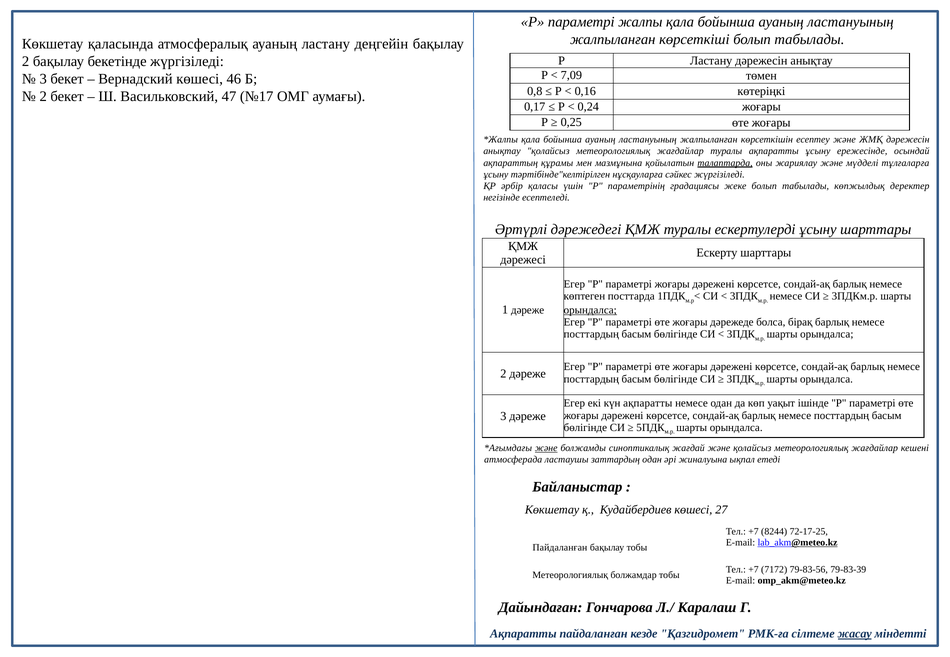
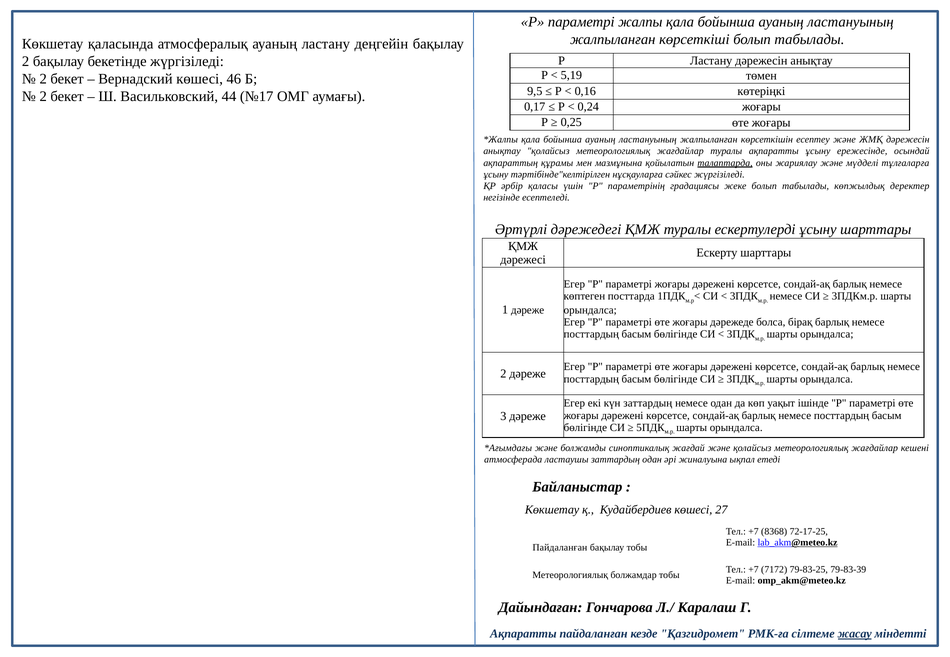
7,09: 7,09 -> 5,19 (571, 76)
3: 3 -> 2 (43, 79)
0,8: 0,8 -> 9,5 (535, 91)
47: 47 -> 44 (229, 97)
орындалса underline: present -> none (590, 310)
күн ақпаратты: ақпаратты -> заттардың (648, 404)
және underline: present -> none (546, 448)
8244: 8244 -> 8368 (774, 532)
79-83-56: 79-83-56 -> 79-83-25 (809, 570)
